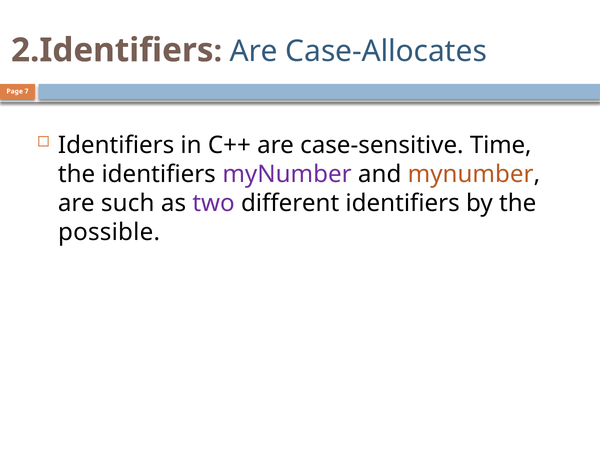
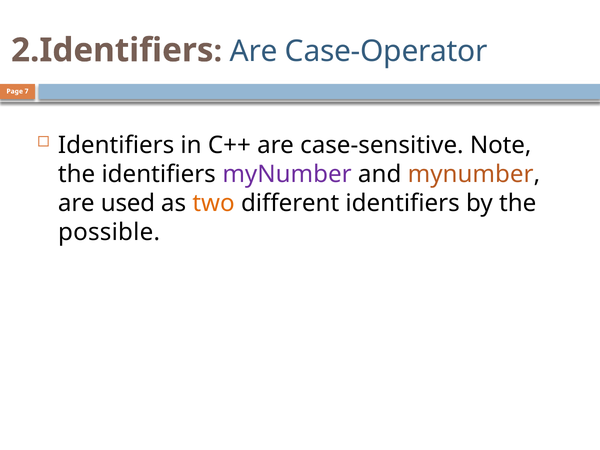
Case-Allocates: Case-Allocates -> Case-Operator (386, 51)
Time: Time -> Note (501, 145)
such: such -> used (128, 203)
two colour: purple -> orange (214, 203)
